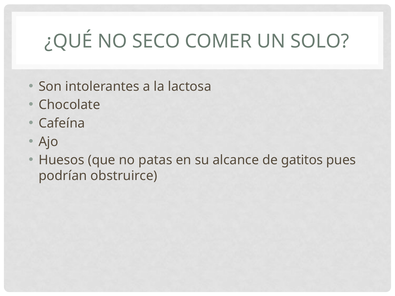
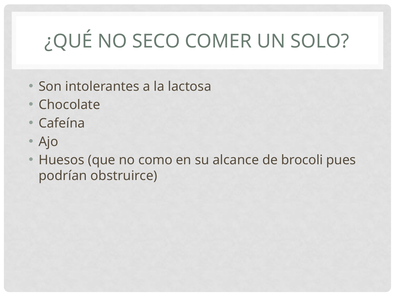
patas: patas -> como (155, 160)
gatitos: gatitos -> brocoli (302, 160)
